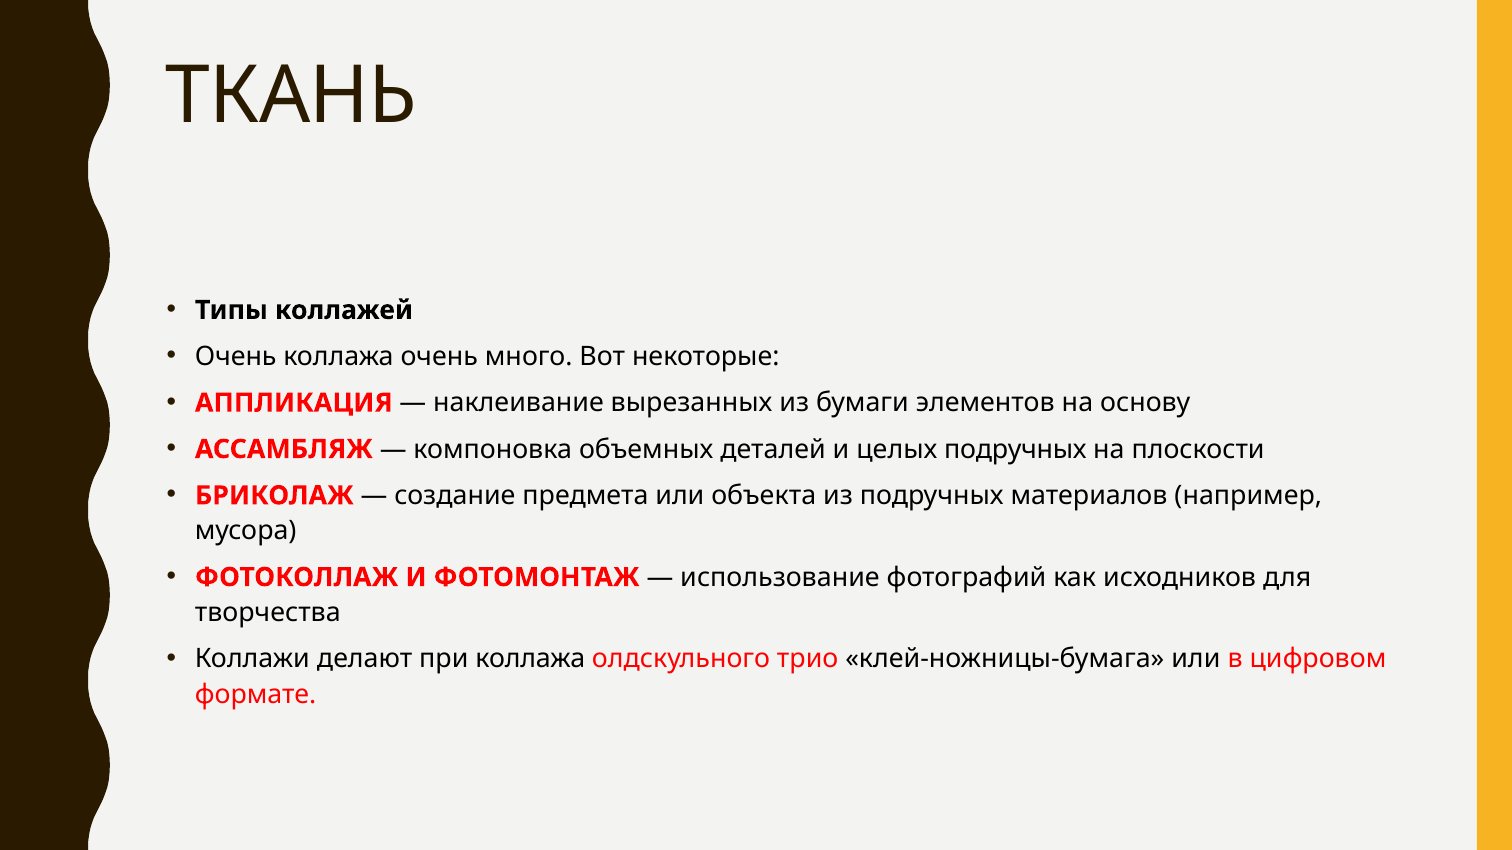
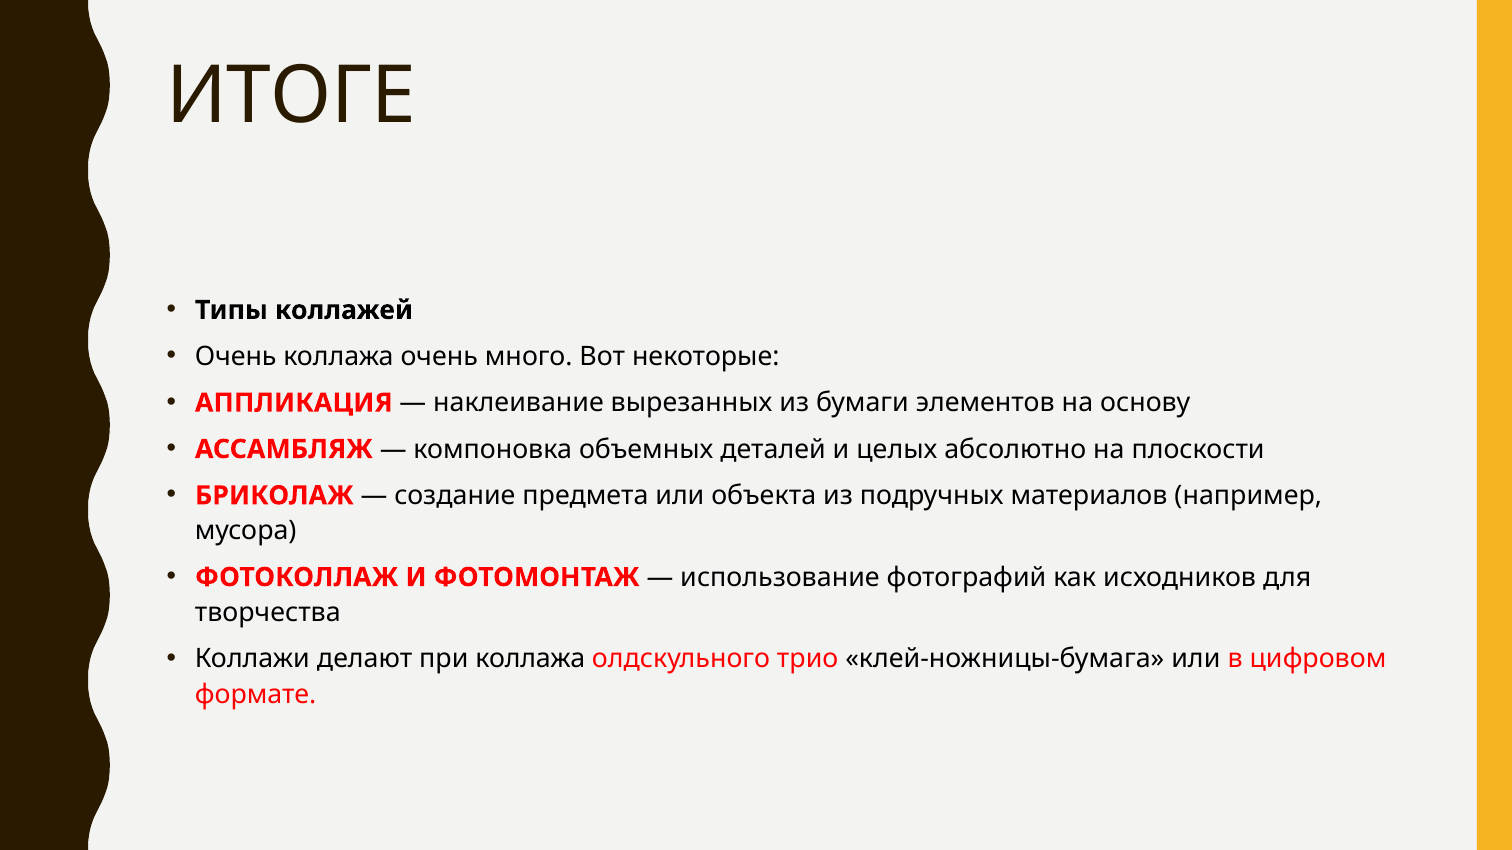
ТКАНЬ: ТКАНЬ -> ИТОГЕ (291, 96)
целых подручных: подручных -> абсолютно (1015, 449)
